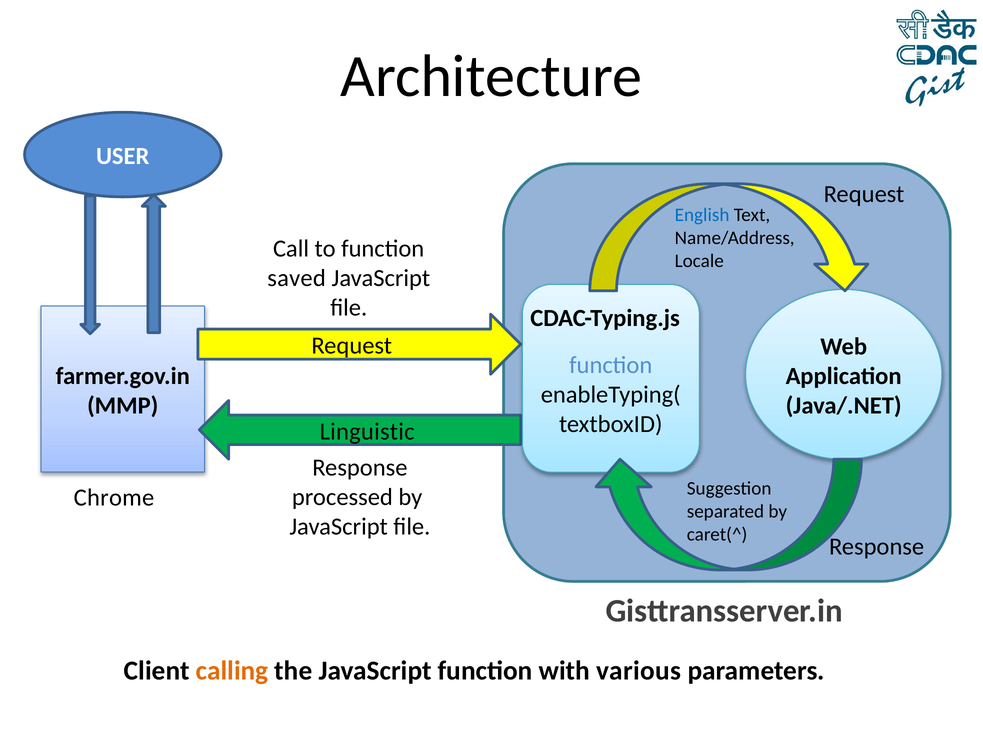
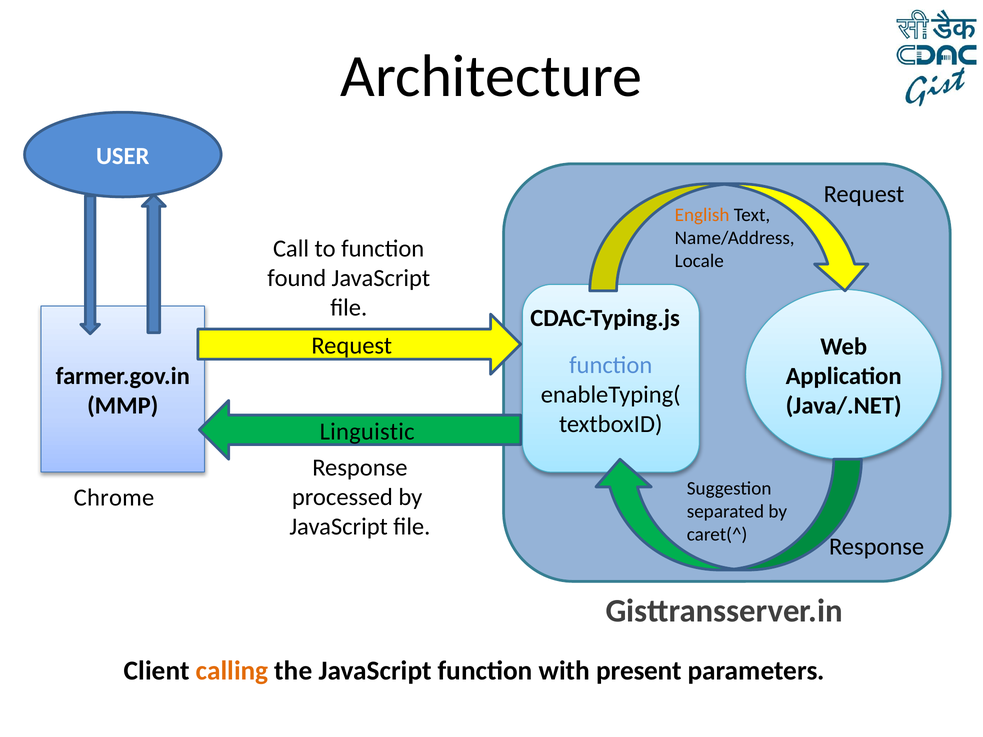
English colour: blue -> orange (702, 215)
saved: saved -> found (297, 278)
various: various -> present (639, 671)
